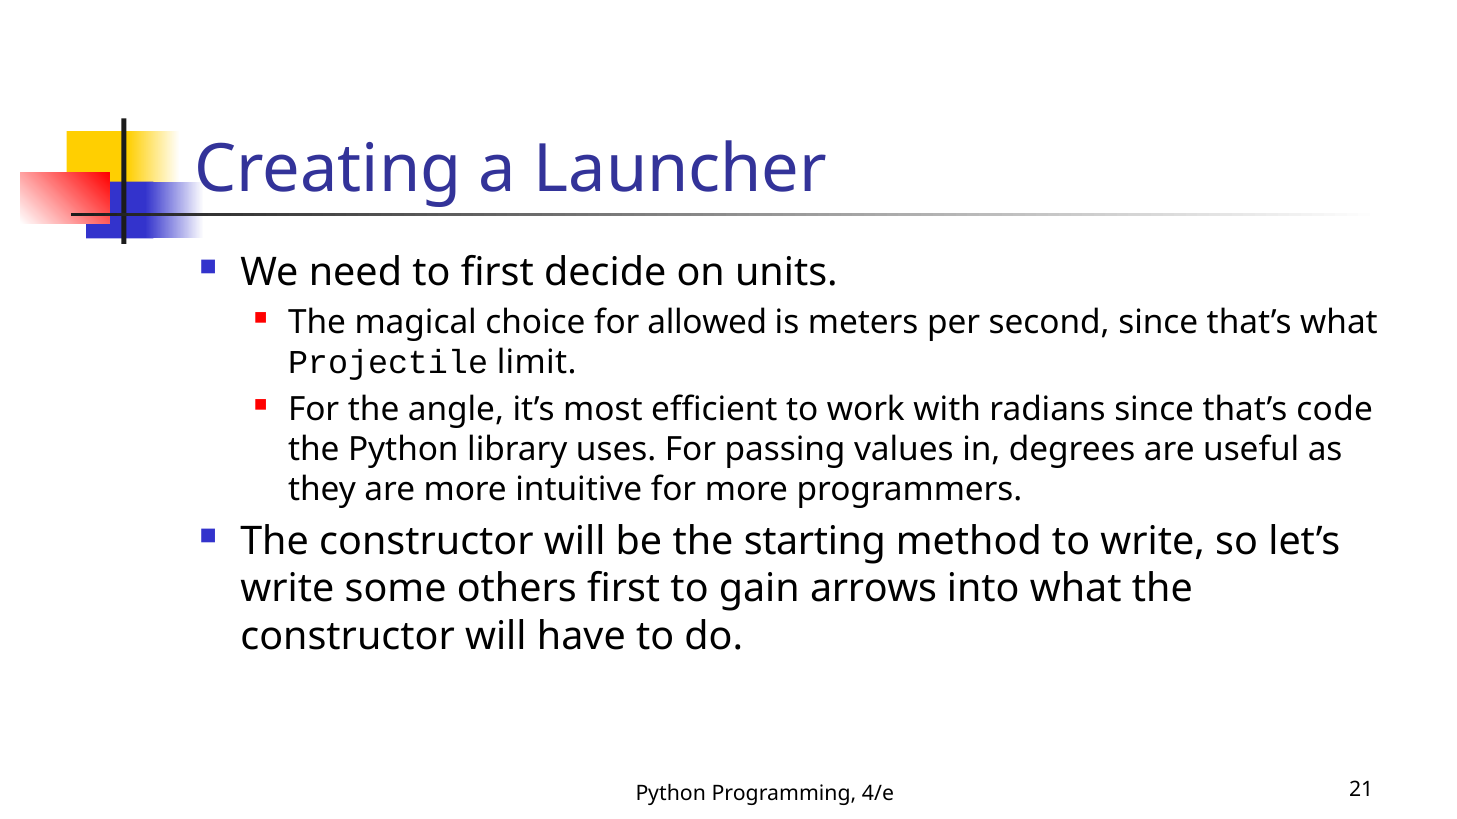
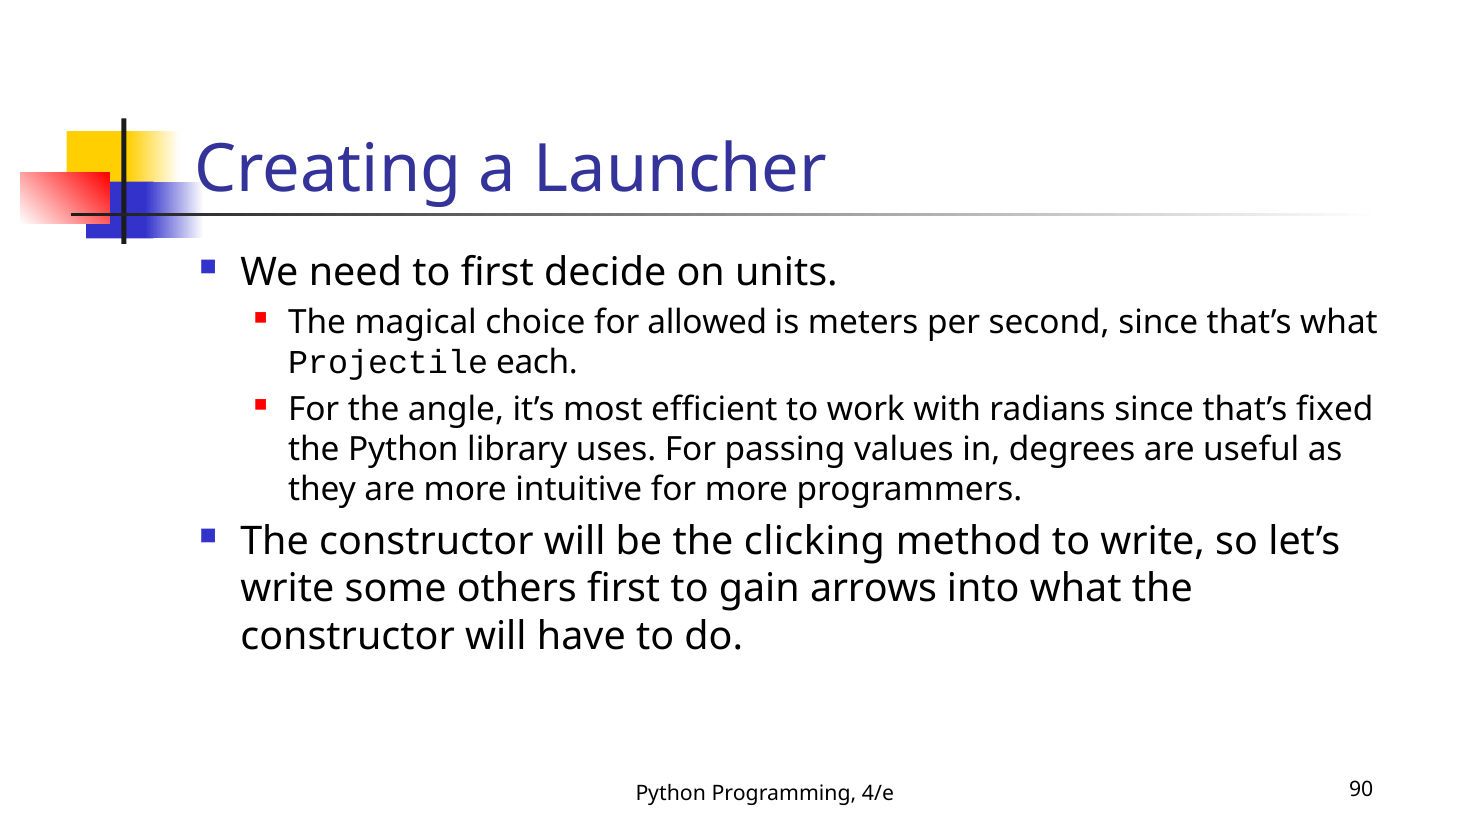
limit: limit -> each (537, 363)
code: code -> fixed (1335, 410)
starting: starting -> clicking (814, 542)
21: 21 -> 90 (1361, 790)
